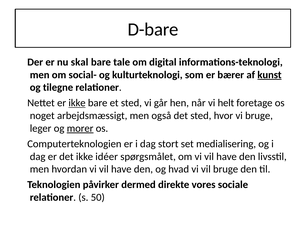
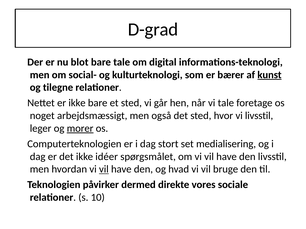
D-bare: D-bare -> D-grad (153, 30)
skal: skal -> blot (80, 62)
ikke underline: present -> none (77, 103)
vi helt: helt -> tale (226, 103)
vi bruge: bruge -> livsstil (259, 116)
vil underline: none -> present (104, 170)
50: 50 -> 10 (98, 198)
